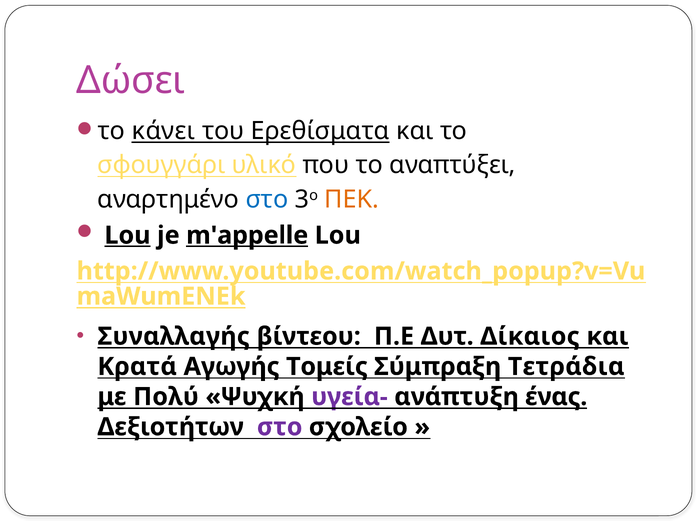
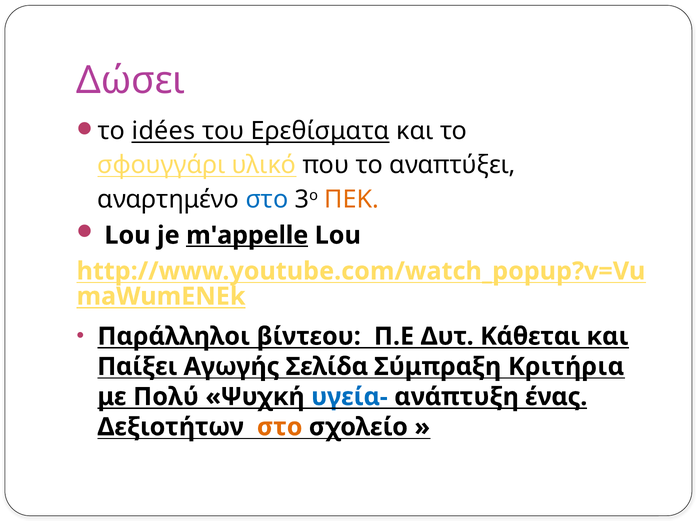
κάνει: κάνει -> idées (164, 131)
Lou underline: present -> none (127, 235)
Συναλλαγής: Συναλλαγής -> Παράλληλοι (174, 336)
Δίκαιος: Δίκαιος -> Κάθεται (530, 336)
Κρατά: Κρατά -> Παίξει (137, 366)
Τομείς: Τομείς -> Σελίδα (327, 366)
Τετράδια: Τετράδια -> Κριτήρια (566, 366)
υγεία- colour: purple -> blue (350, 397)
στο colour: purple -> orange (280, 427)
